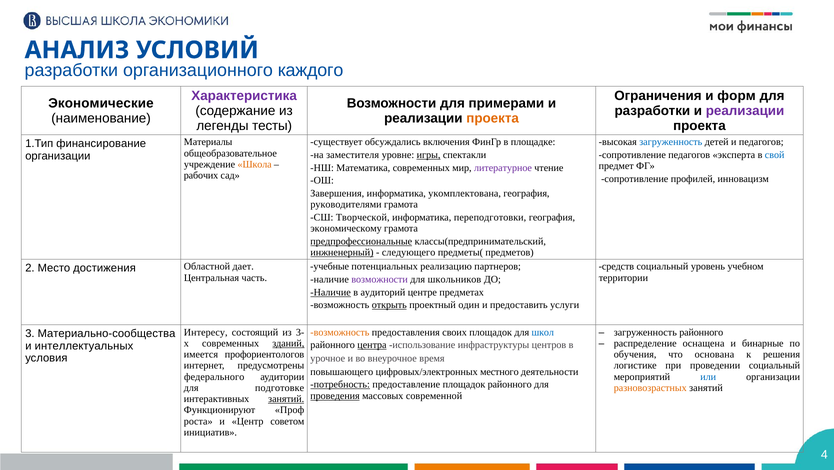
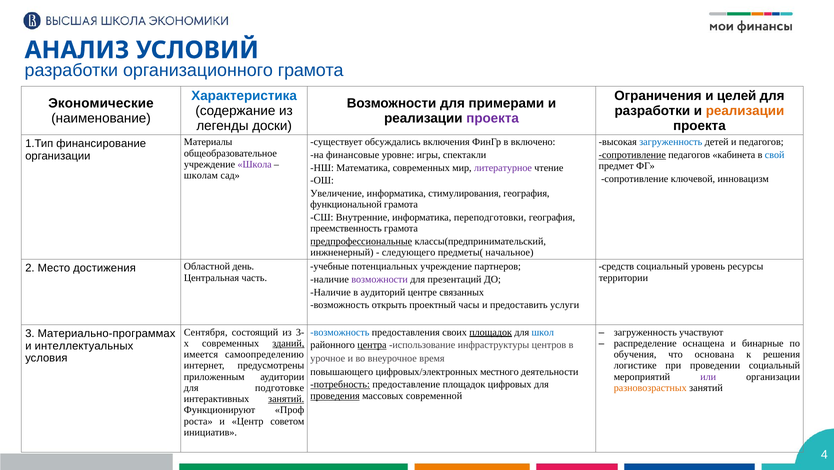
каждого: каждого -> грамота (311, 70)
Характеристика colour: purple -> blue (244, 96)
форм: форм -> целей (737, 96)
реализации colour: purple -> orange (745, 111)
проекта colour: orange -> purple (493, 118)
тесты: тесты -> доски (272, 126)
площадке: площадке -> включено (533, 142)
заместителя: заместителя -> финансовые (353, 155)
игры underline: present -> none (429, 155)
сопротивление underline: none -> present (632, 155)
эксперта: эксперта -> кабинета (734, 155)
Школа colour: orange -> purple (255, 164)
рабочих: рабочих -> школам (201, 176)
профилей: профилей -> ключевой (693, 179)
Завершения: Завершения -> Увеличение (337, 193)
укомплектована: укомплектована -> стимулирования (465, 193)
руководителями: руководителями -> функциональной (346, 205)
Творческой: Творческой -> Внутренние (363, 217)
экономическому: экономическому -> преемственность (346, 228)
инжненерный underline: present -> none (342, 252)
предметов: предметов -> начальное (510, 252)
потенциальных реализацию: реализацию -> учреждение (446, 267)
учебном: учебном -> ресурсы (745, 267)
дает: дает -> день (243, 267)
школьников: школьников -> презентаций (454, 279)
Наличие underline: present -> none (331, 292)
предметах: предметах -> связанных (462, 292)
открыть underline: present -> none (389, 305)
один: один -> часы (469, 305)
Интересу: Интересу -> Сентября (206, 332)
возможность colour: orange -> blue (340, 332)
площадок underline: none -> present (491, 332)
загруженность районного: районного -> участвуют (701, 332)
Материально-сообщества: Материально-сообщества -> Материально-программах (107, 333)
профориентологов: профориентологов -> самоопределению (264, 354)
федерального: федерального -> приложенным (214, 377)
или colour: blue -> purple (708, 377)
площадок районного: районного -> цифровых (510, 385)
